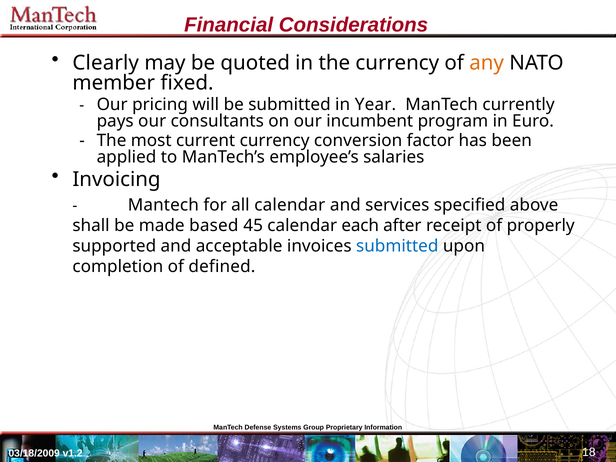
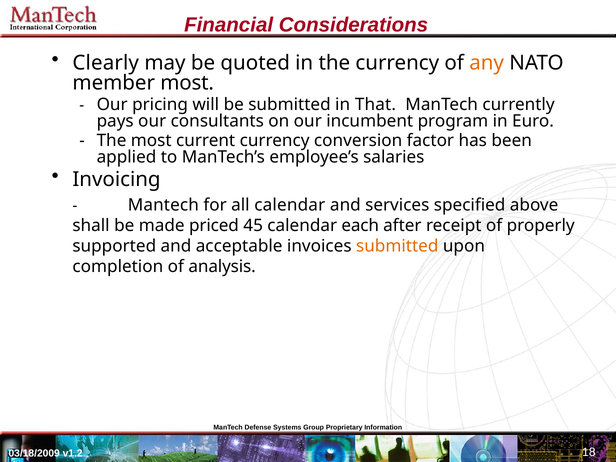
member fixed: fixed -> most (187, 83)
Year: Year -> That (375, 104)
based: based -> priced (214, 225)
submitted colour: blue -> orange (397, 246)
defined: defined -> analysis (222, 266)
